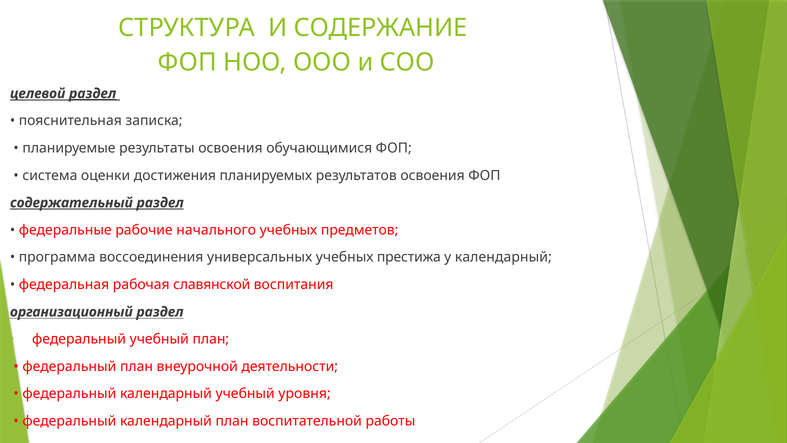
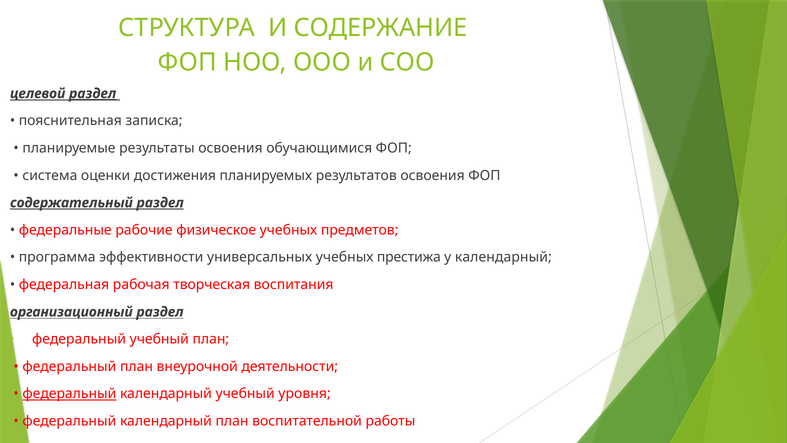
начального: начального -> физическое (216, 230)
воссоединения: воссоединения -> эффективности (151, 257)
славянской: славянской -> творческая (212, 284)
федеральный underline: none -> present (69, 394)
